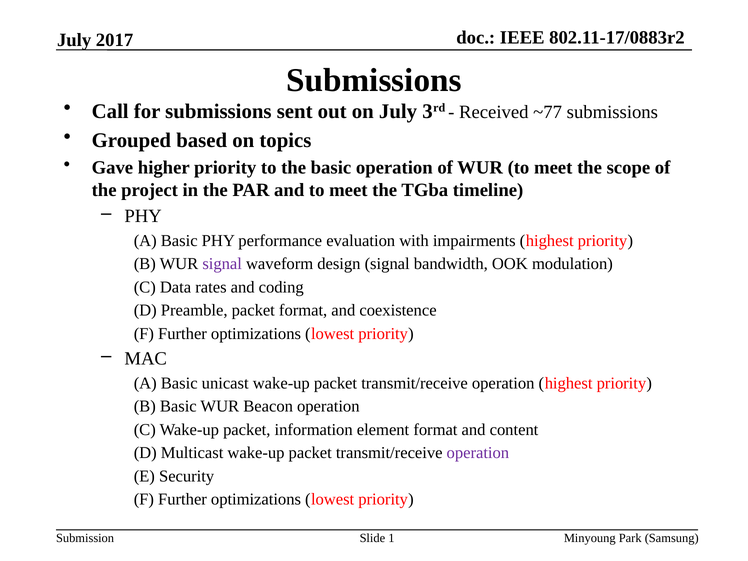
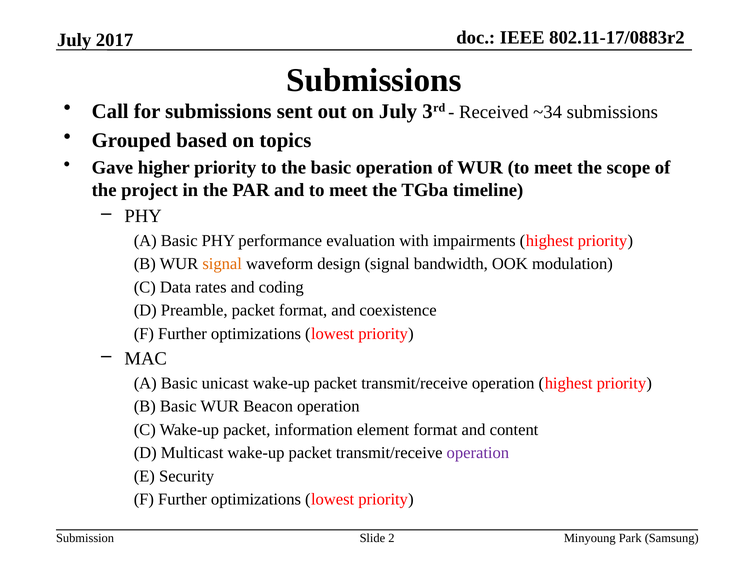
~77: ~77 -> ~34 (548, 112)
signal colour: purple -> orange (222, 264)
1: 1 -> 2 (391, 538)
